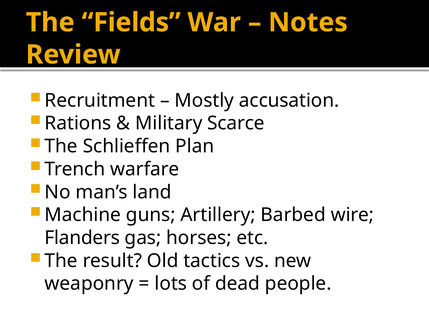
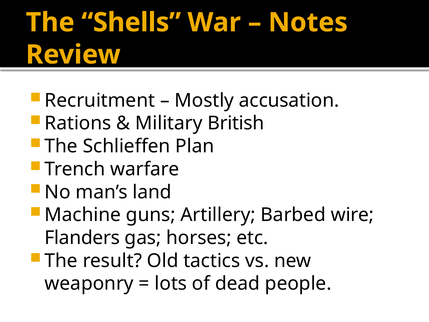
Fields: Fields -> Shells (131, 22)
Scarce: Scarce -> British (236, 123)
